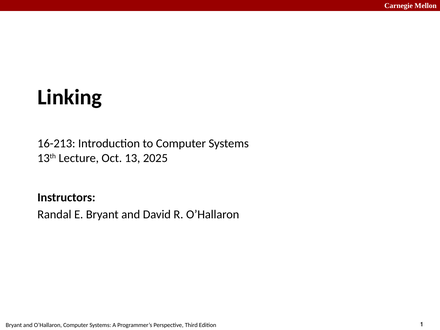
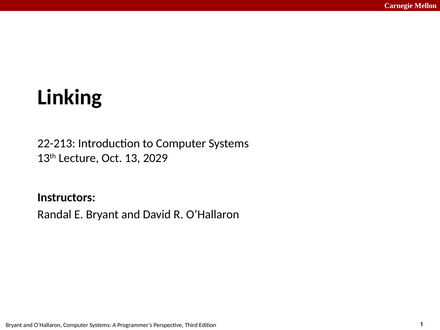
16-213: 16-213 -> 22-213 (56, 144)
2025: 2025 -> 2029 (155, 158)
